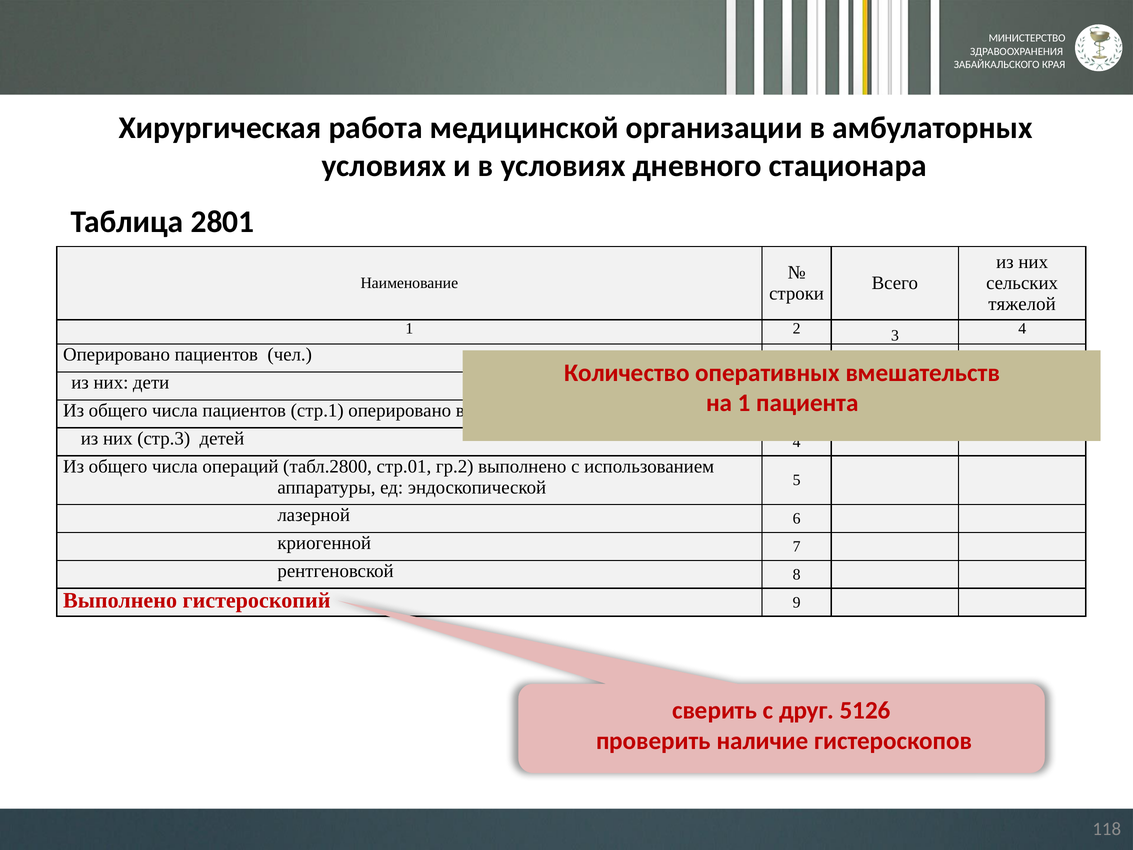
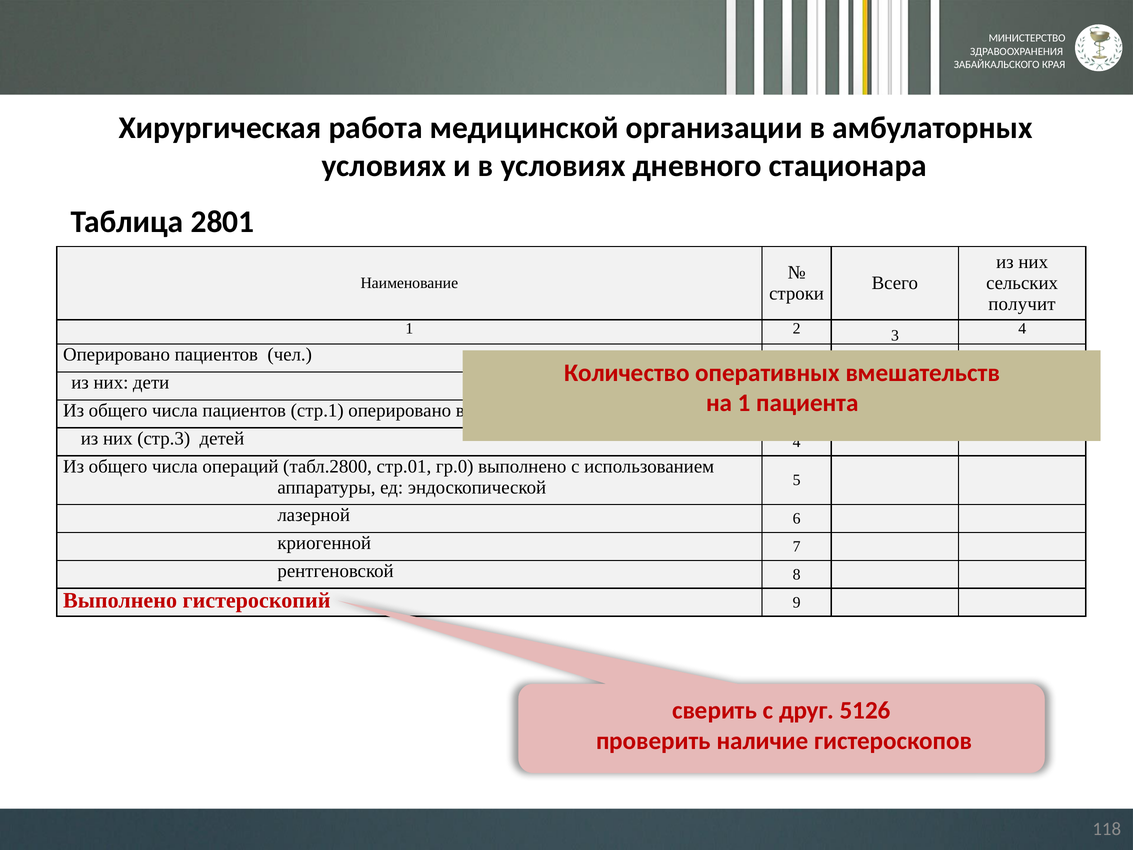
тяжелой: тяжелой -> получит (1022, 304)
гр.2: гр.2 -> гр.0 (455, 466)
